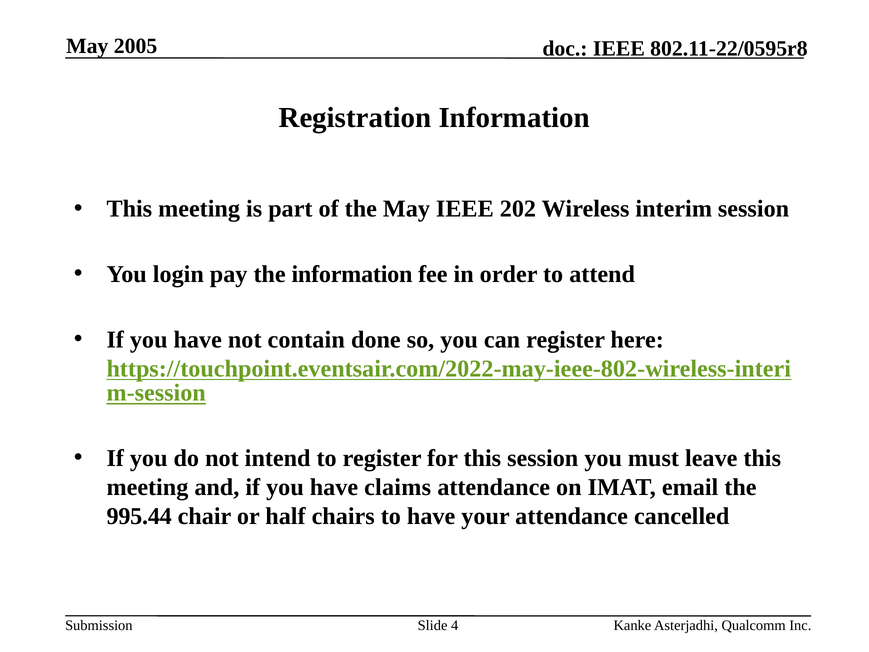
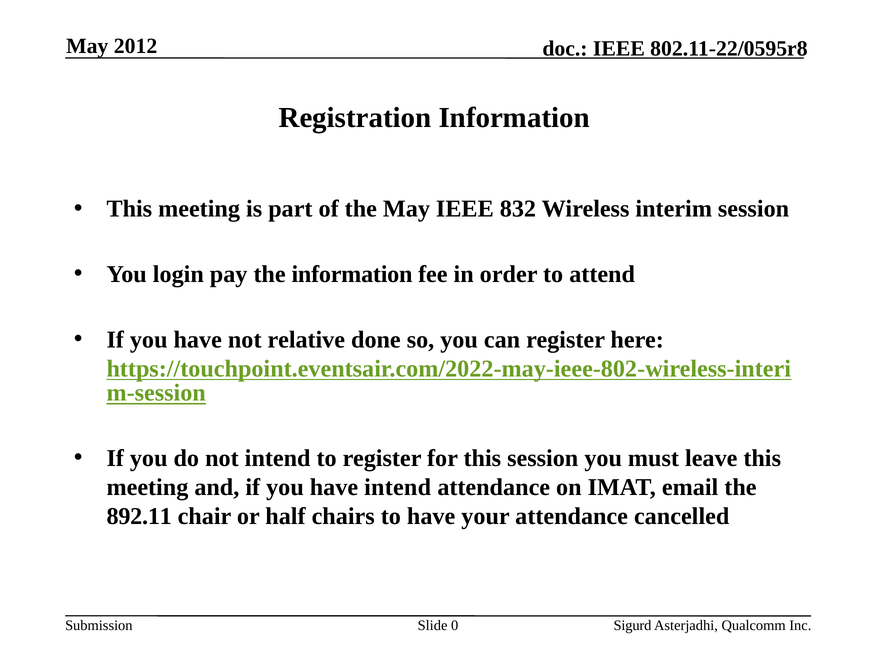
2005: 2005 -> 2012 (136, 46)
202: 202 -> 832 (518, 209)
contain: contain -> relative (306, 340)
have claims: claims -> intend (398, 487)
995.44: 995.44 -> 892.11 (139, 516)
4: 4 -> 0 (455, 625)
Kanke: Kanke -> Sigurd (632, 625)
